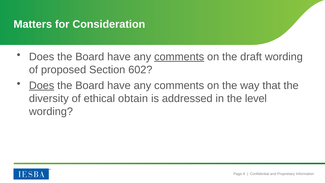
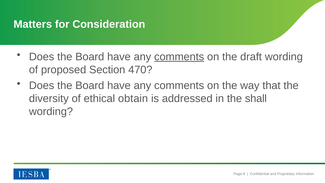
602: 602 -> 470 (140, 70)
Does underline: present -> none (42, 85)
level: level -> shall (256, 98)
